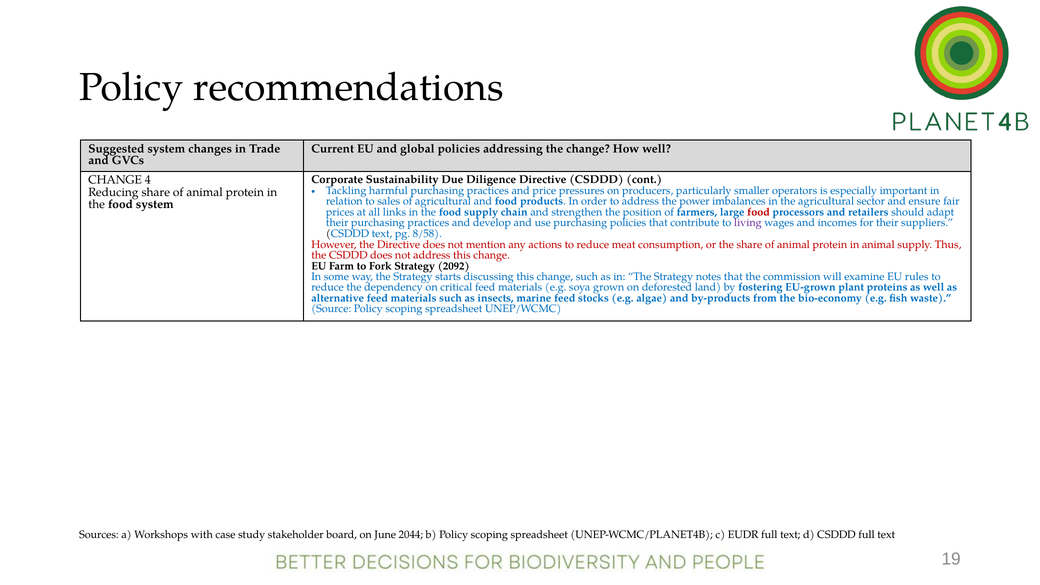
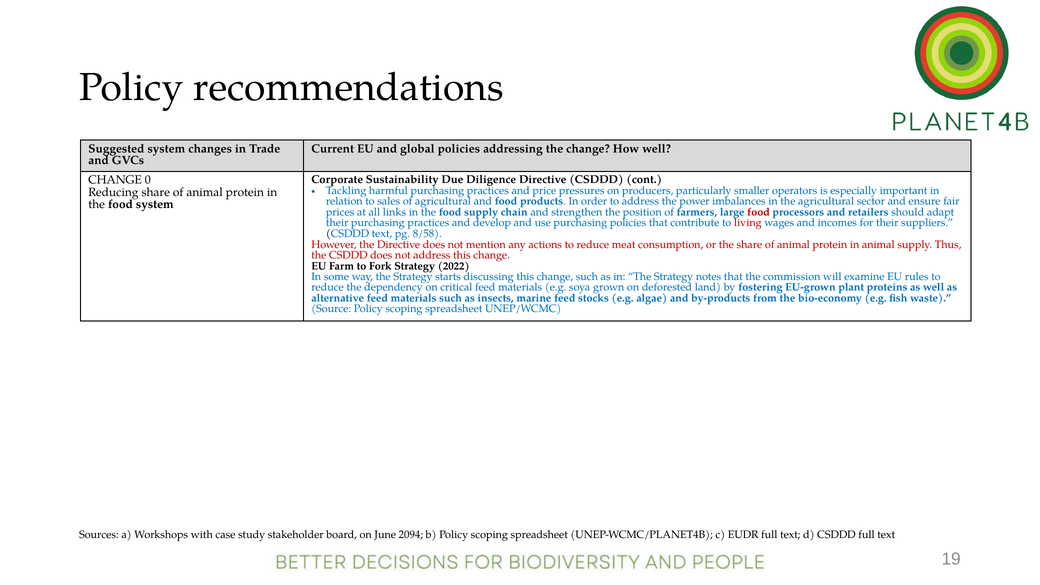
4: 4 -> 0 (148, 180)
living colour: purple -> red (748, 223)
2092: 2092 -> 2022 (454, 266)
2044: 2044 -> 2094 (411, 535)
